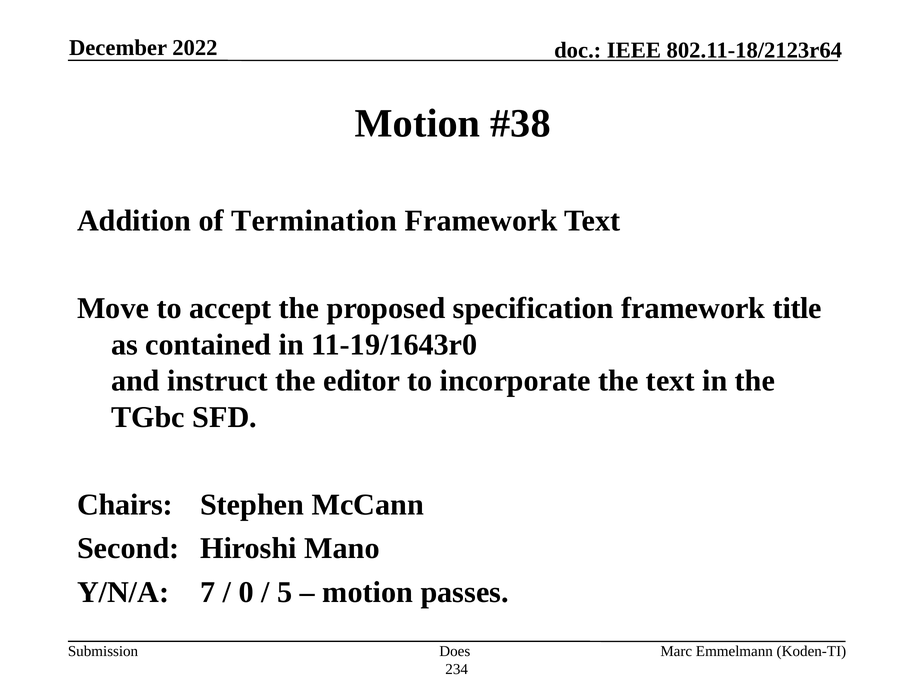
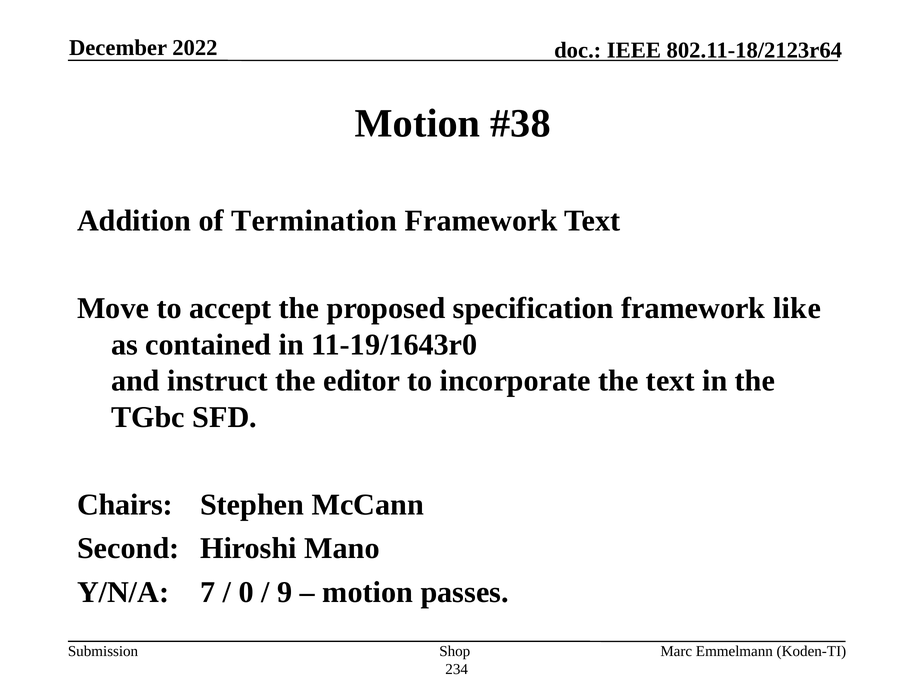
title: title -> like (797, 309)
5: 5 -> 9 (285, 593)
Does: Does -> Shop (455, 652)
